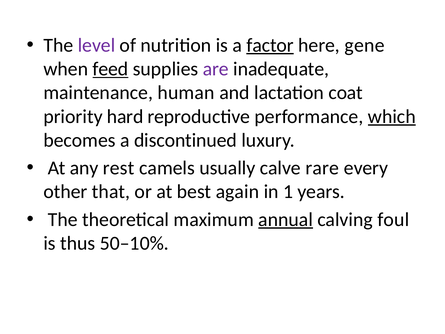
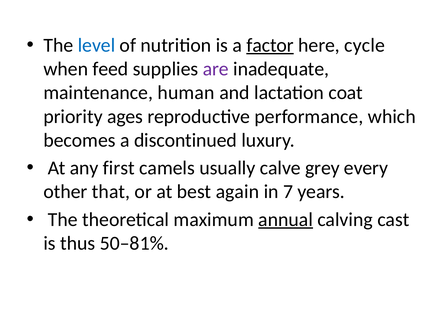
level colour: purple -> blue (96, 45)
gene: gene -> cycle (365, 45)
feed underline: present -> none (110, 69)
hard: hard -> ages (125, 116)
which underline: present -> none (392, 116)
rest: rest -> first (119, 168)
rare: rare -> grey (322, 168)
1: 1 -> 7 (288, 192)
foul: foul -> cast (393, 219)
50–10%: 50–10% -> 50–81% (134, 243)
